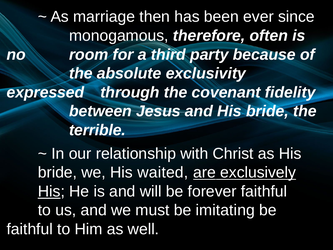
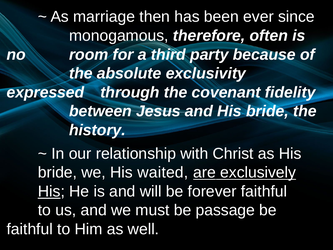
terrible: terrible -> history (97, 130)
imitating: imitating -> passage (225, 210)
